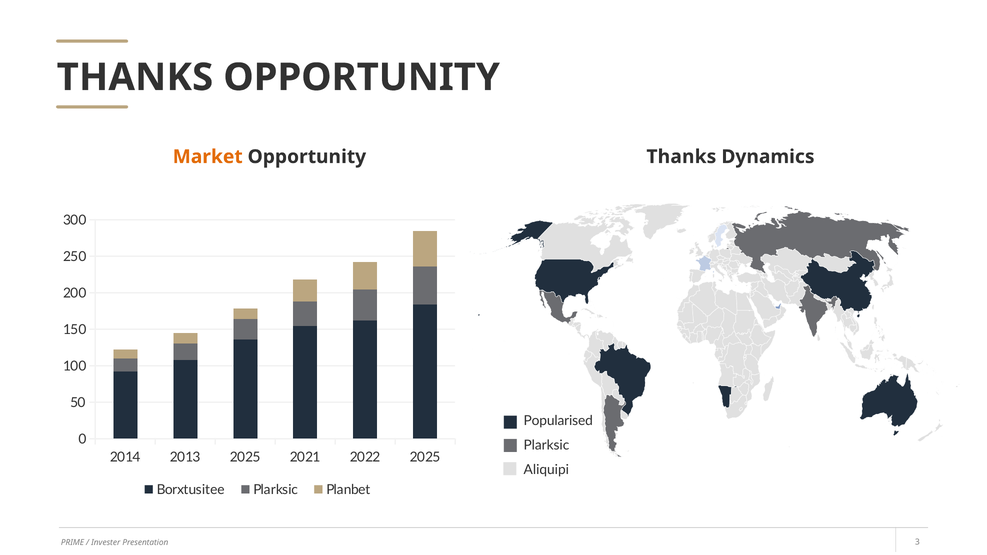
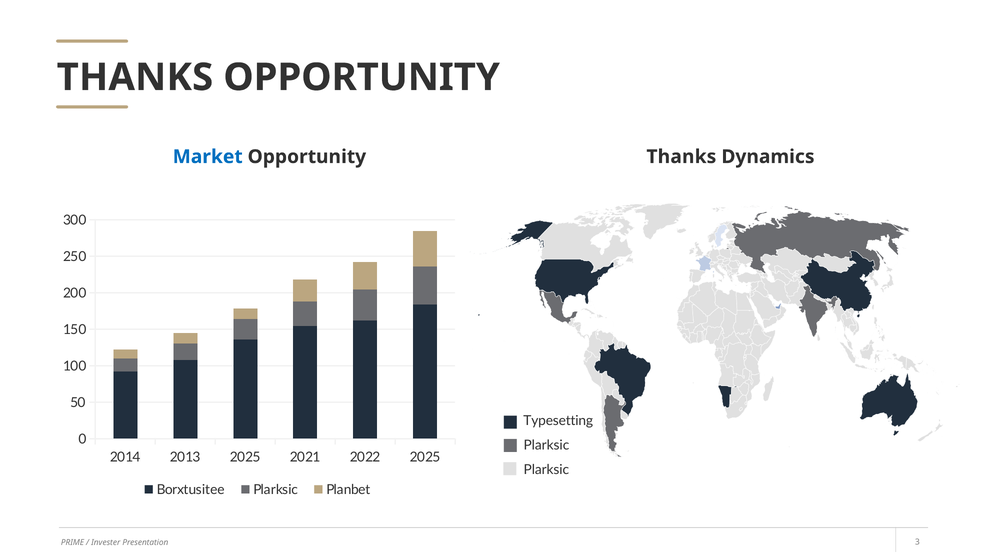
Market colour: orange -> blue (208, 157)
Popularised: Popularised -> Typesetting (558, 421)
Aliquipi: Aliquipi -> Plarksic (546, 470)
